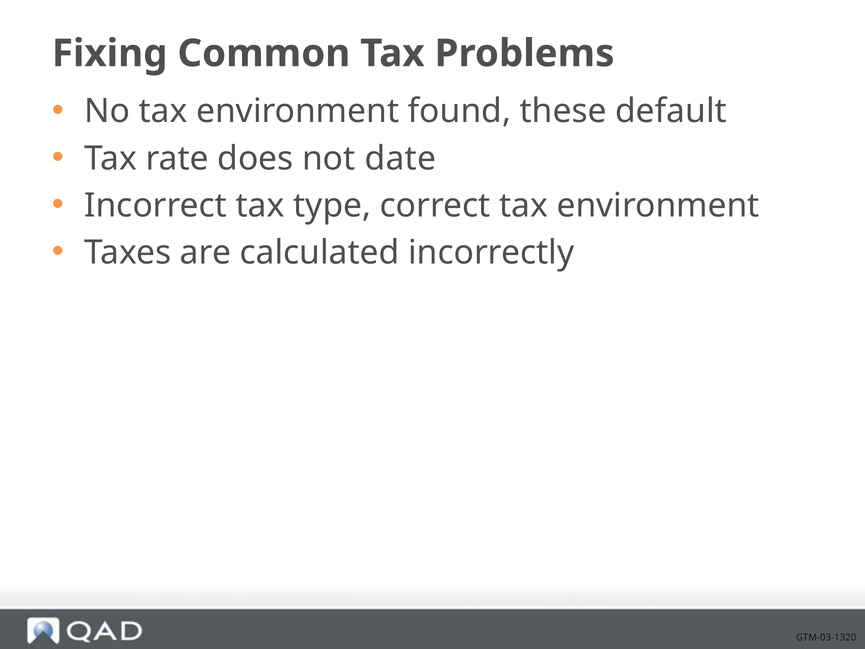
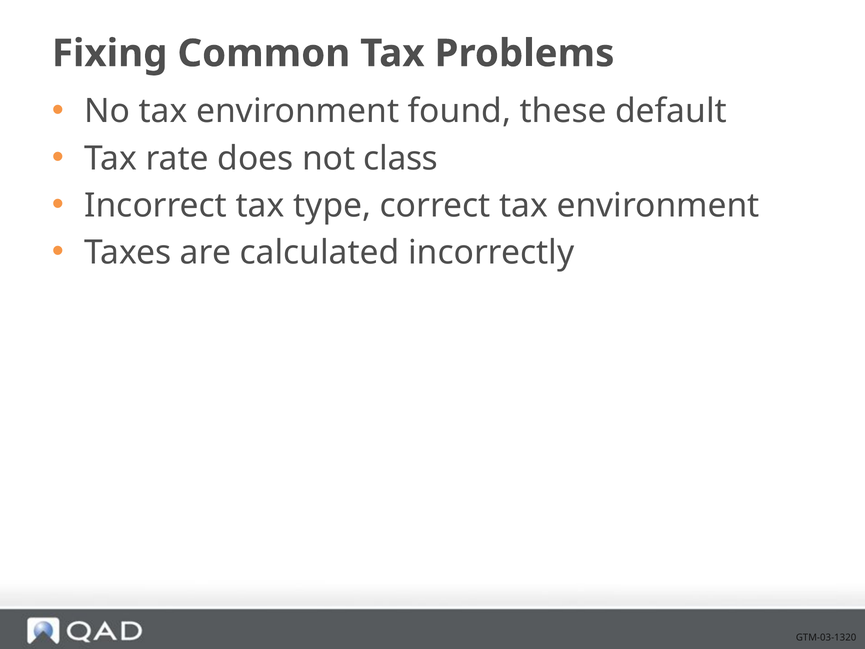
date: date -> class (401, 158)
